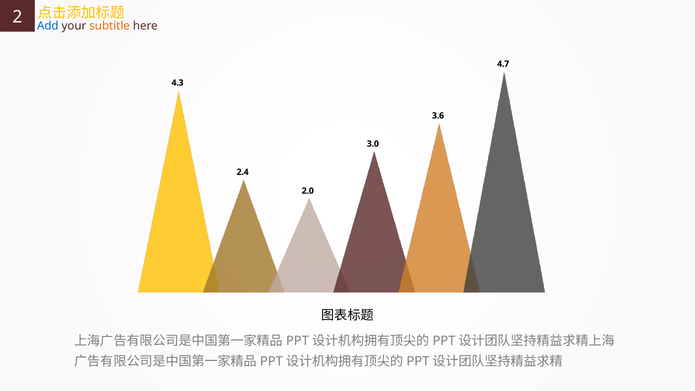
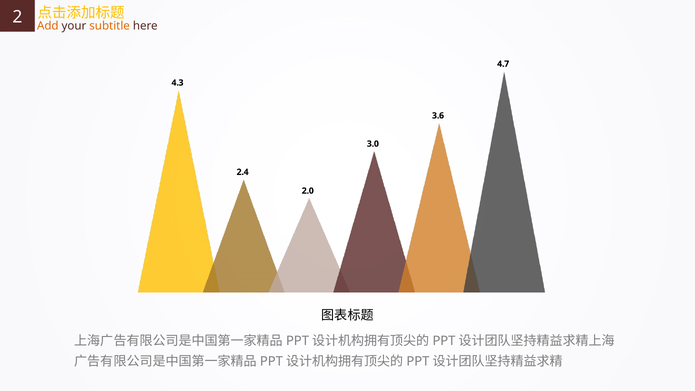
Add colour: blue -> orange (48, 26)
